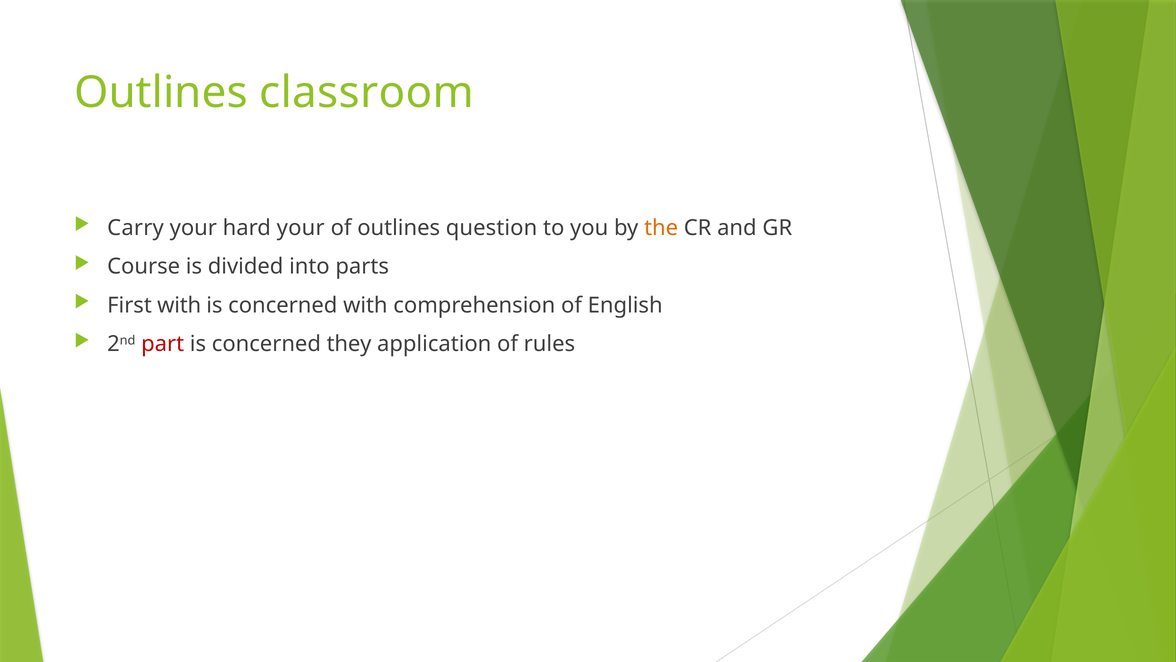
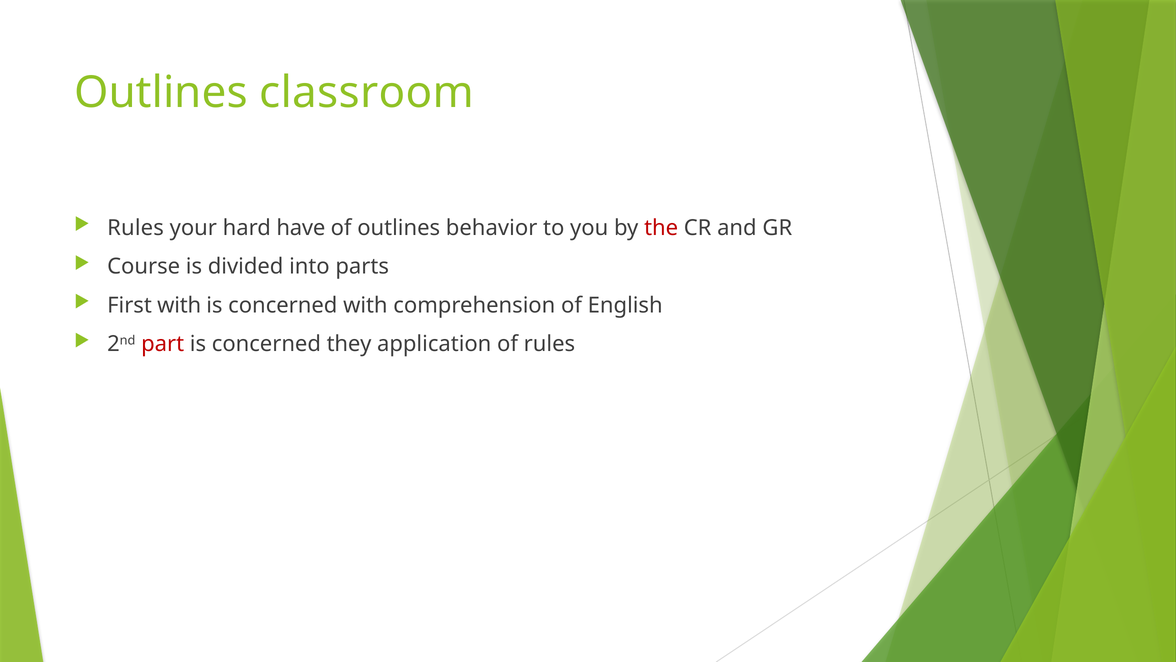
Carry: Carry -> Rules (136, 228)
hard your: your -> have (301, 228)
question: question -> behavior (492, 228)
the colour: orange -> red (661, 228)
